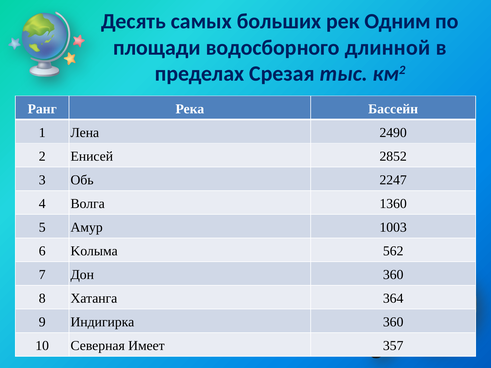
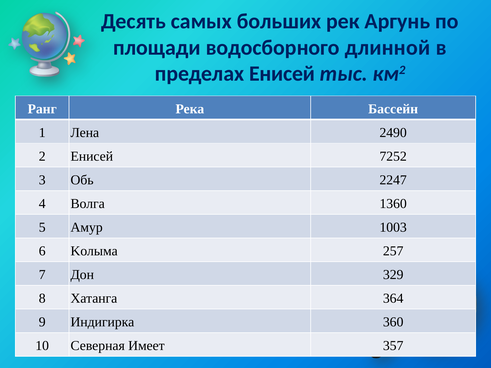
Одним: Одним -> Аргунь (397, 21)
пределах Срезая: Срезая -> Енисей (282, 74)
2852: 2852 -> 7252 (393, 156)
562: 562 -> 257 (393, 251)
Дон 360: 360 -> 329 (393, 275)
